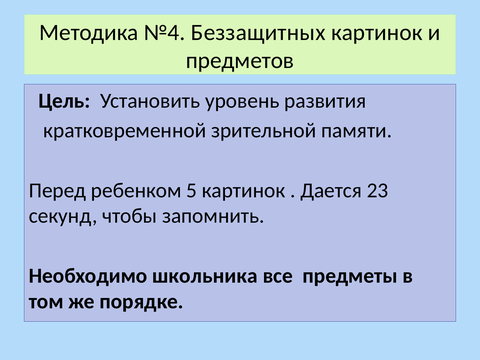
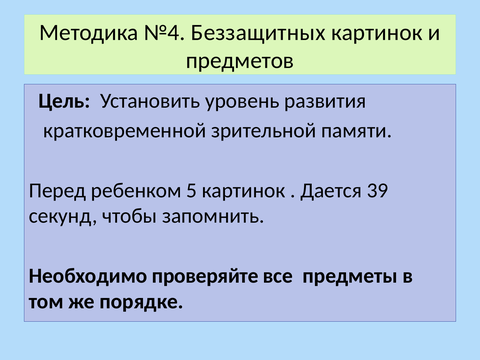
23: 23 -> 39 (378, 190)
школьника: школьника -> проверяйте (205, 276)
